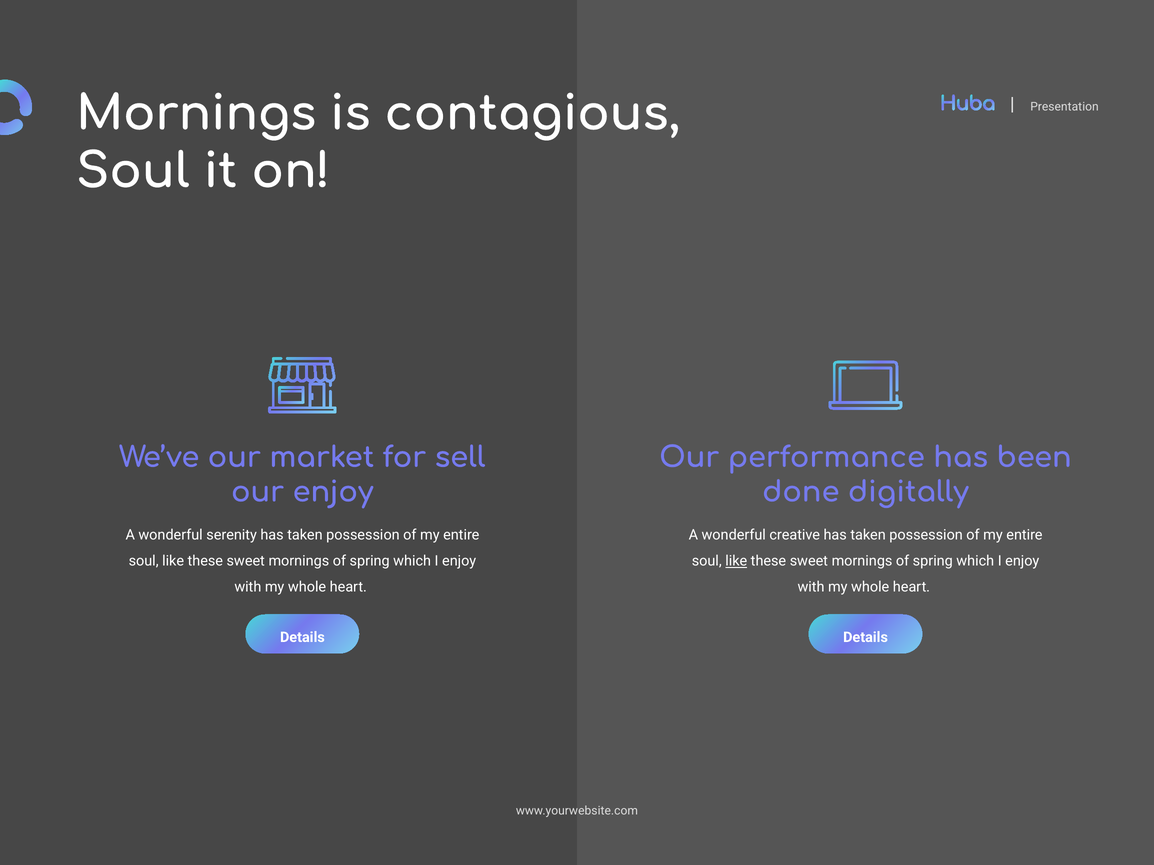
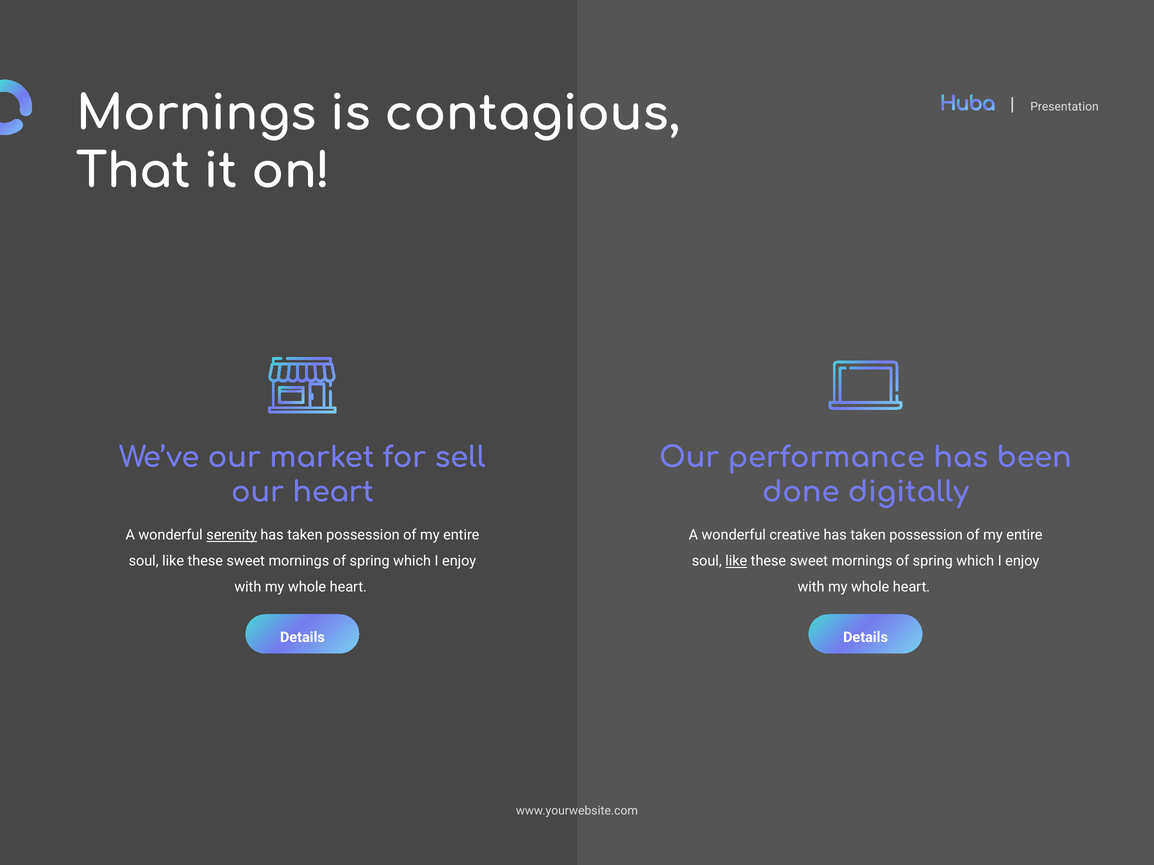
Soul: Soul -> That (133, 172)
our enjoy: enjoy -> heart (333, 492)
serenity underline: none -> present (232, 535)
